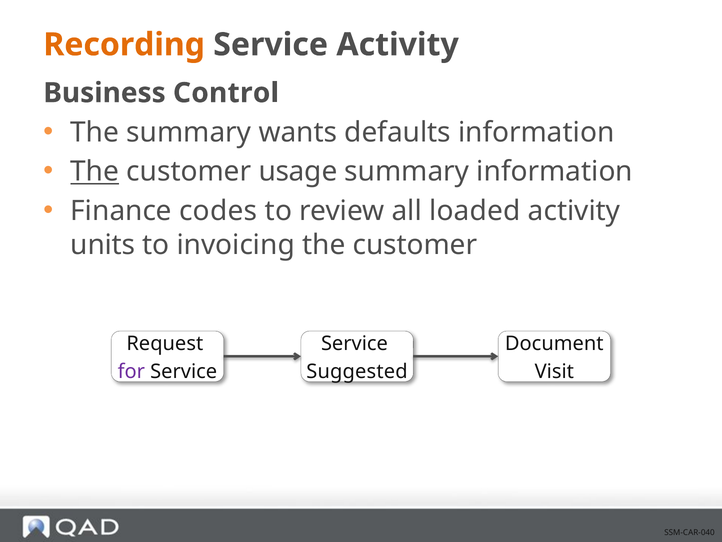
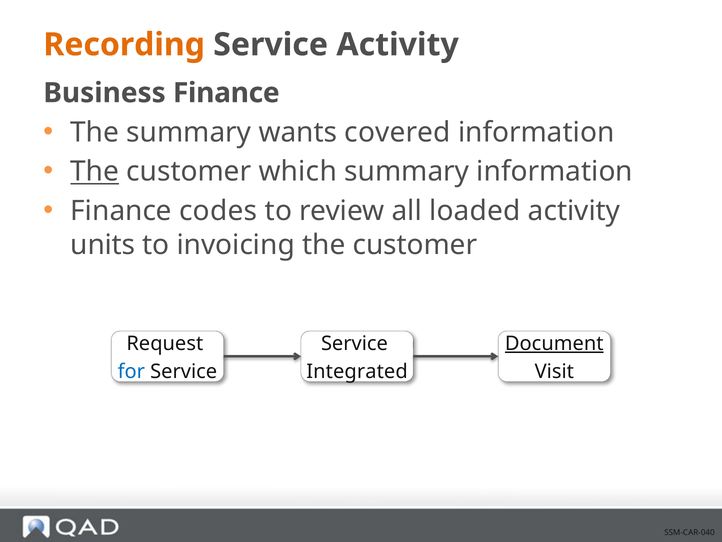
Business Control: Control -> Finance (226, 93)
defaults: defaults -> covered (398, 132)
usage: usage -> which (298, 172)
Document underline: none -> present (554, 343)
for colour: purple -> blue (131, 371)
Suggested: Suggested -> Integrated (357, 371)
